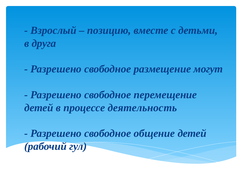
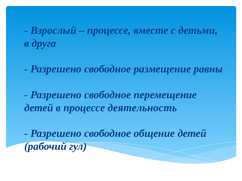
позицию: позицию -> процессе (109, 31)
могут: могут -> равны (208, 69)
